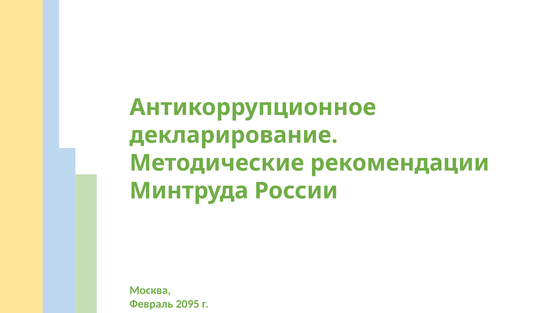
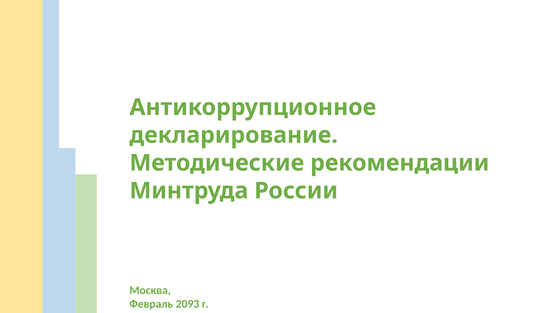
2095: 2095 -> 2093 (188, 304)
